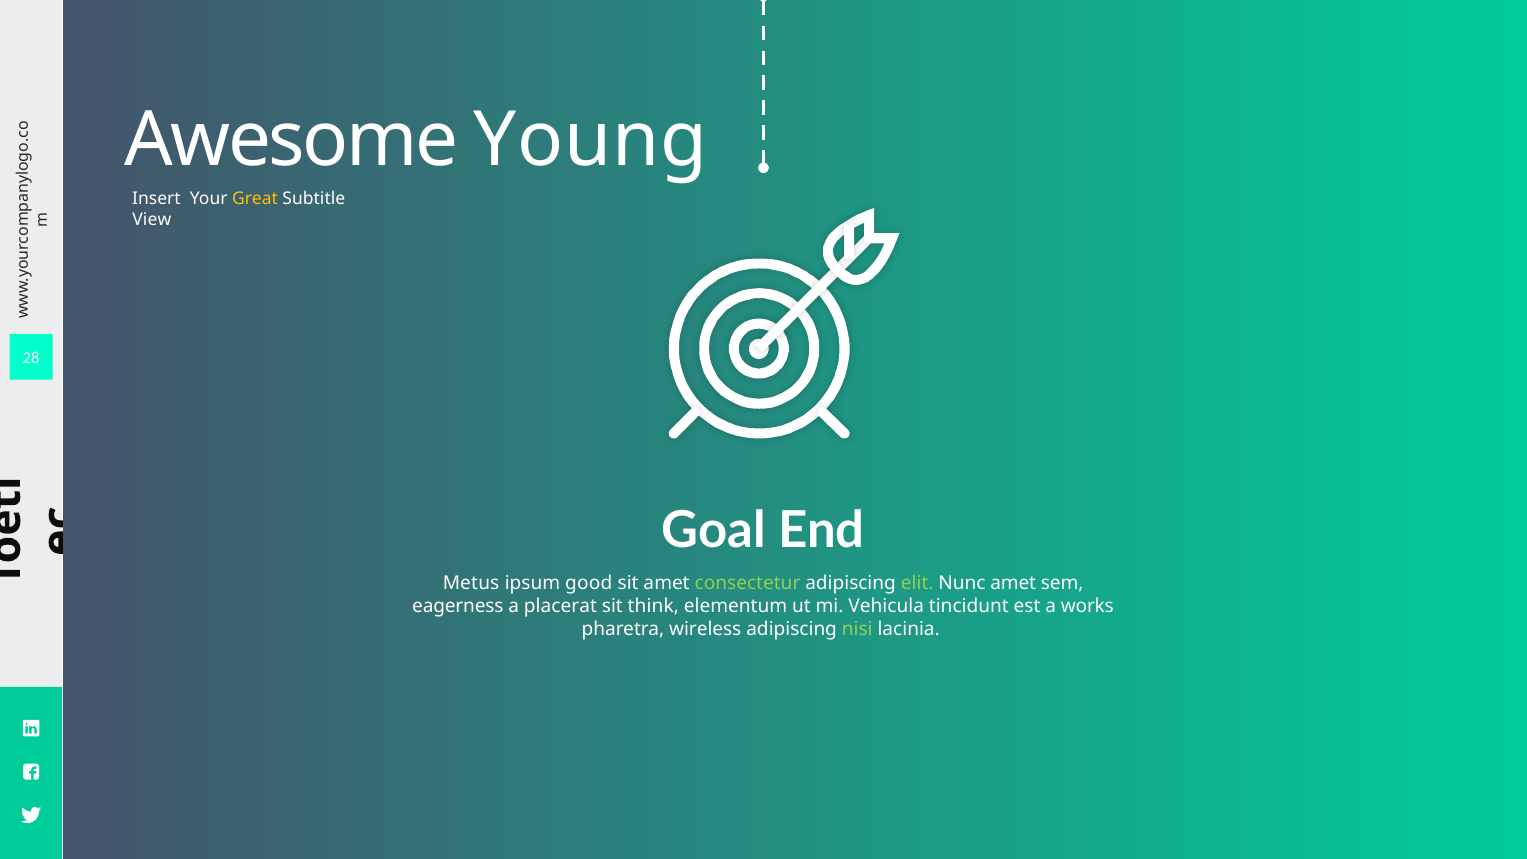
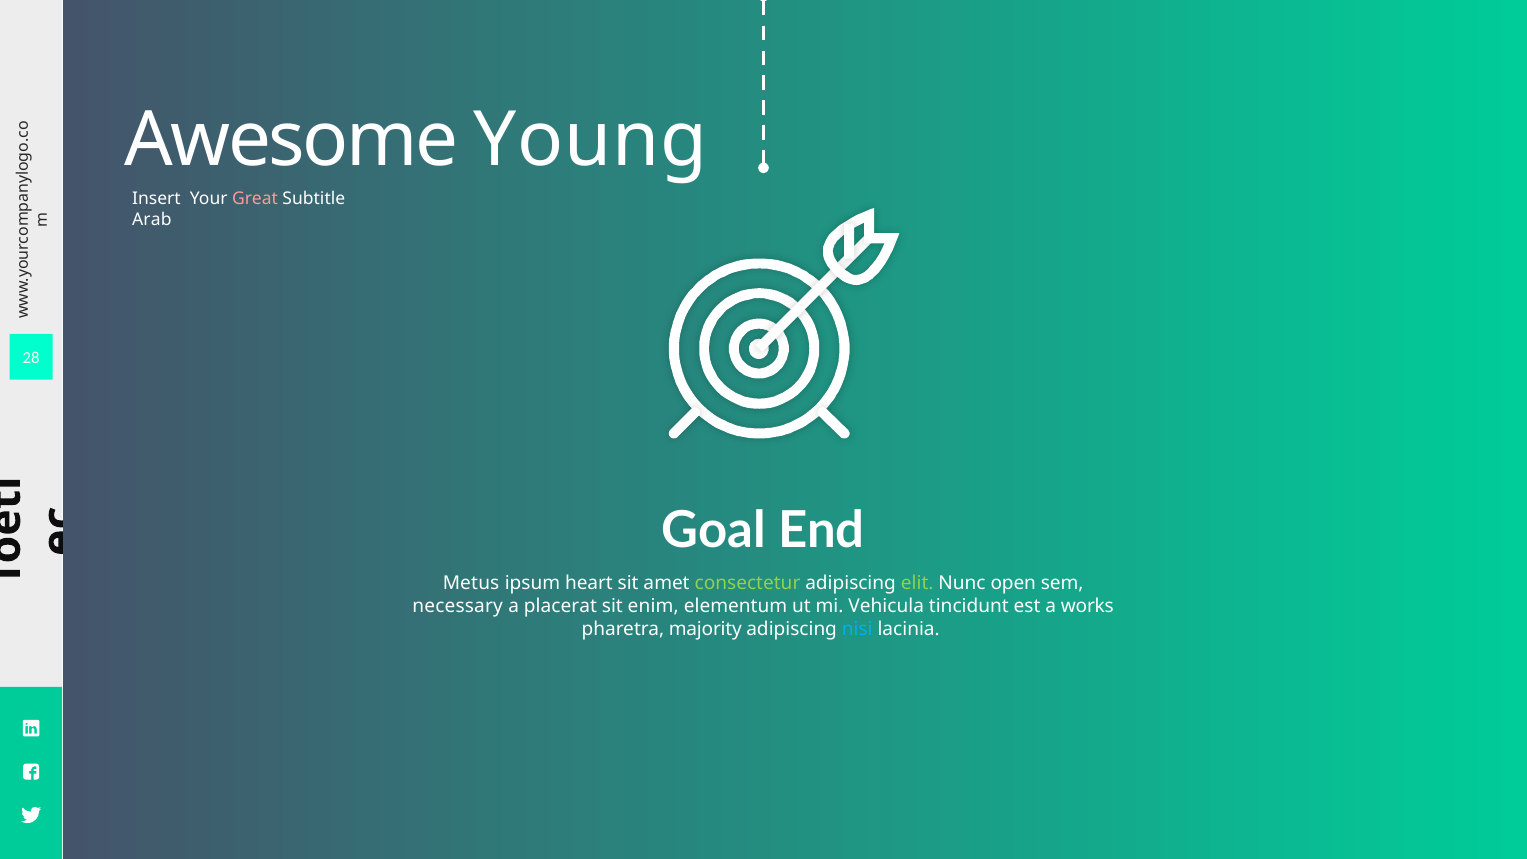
Great colour: yellow -> pink (255, 199)
View: View -> Arab (152, 220)
good: good -> heart (589, 583)
Nunc amet: amet -> open (1013, 583)
eagerness: eagerness -> necessary (458, 606)
think: think -> enim (653, 606)
wireless: wireless -> majority (705, 629)
nisi colour: light green -> light blue (857, 629)
